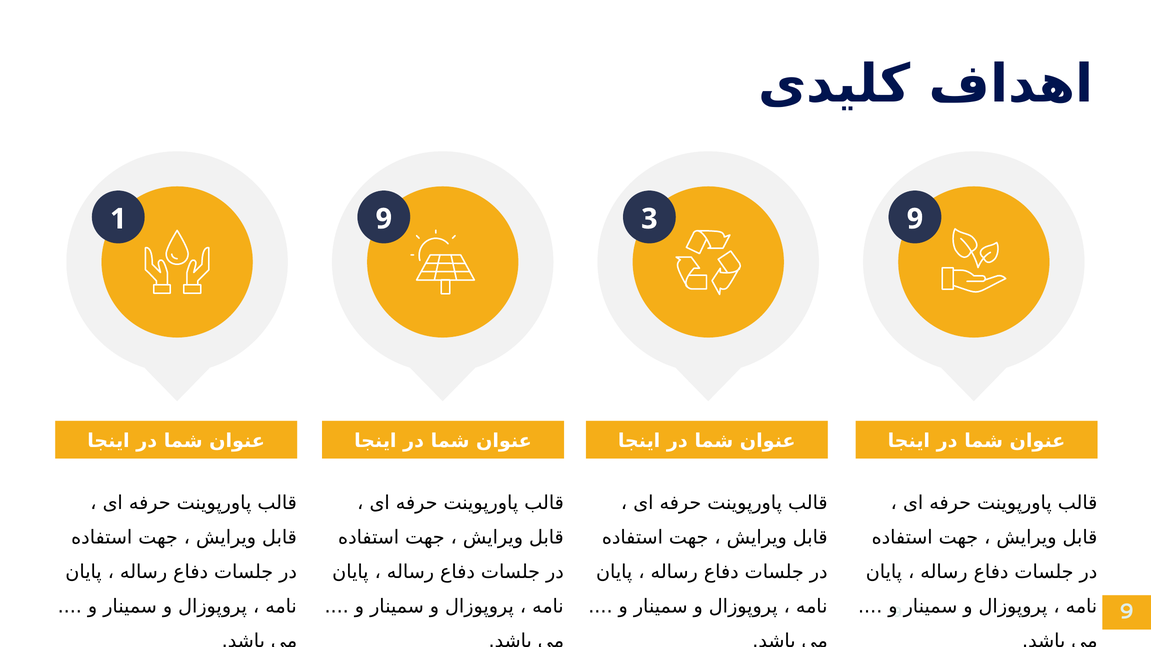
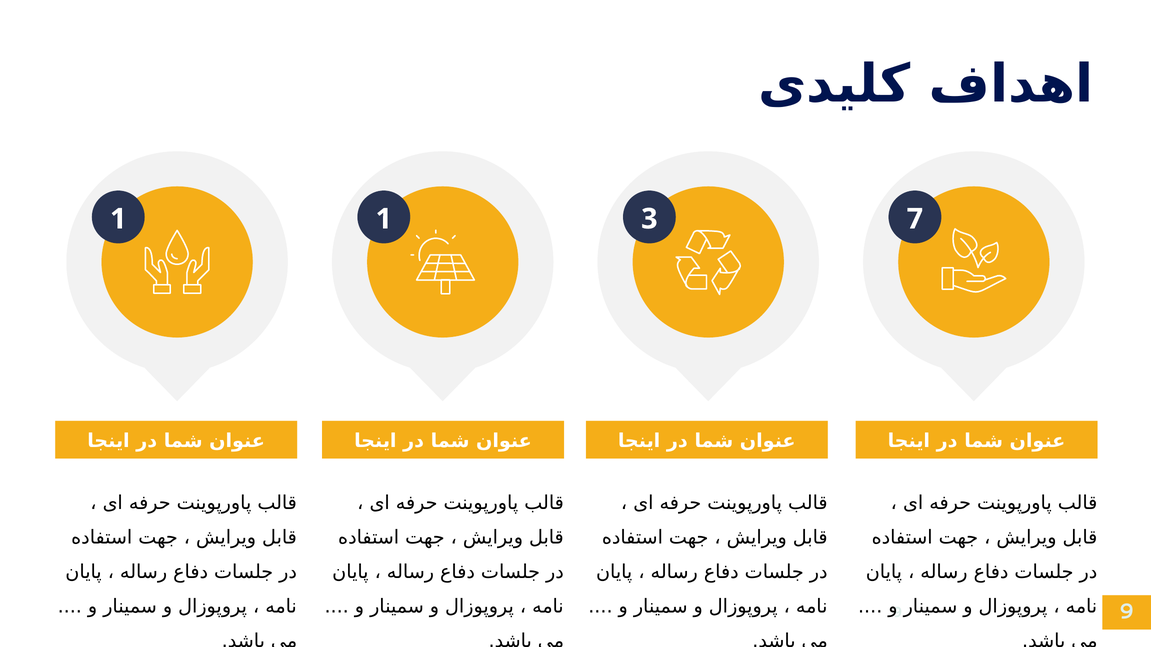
1 9: 9 -> 1 (384, 219)
3 9: 9 -> 7 (915, 219)
